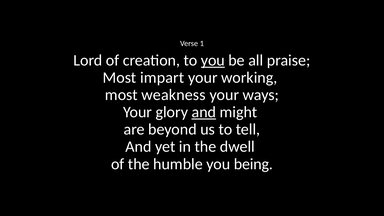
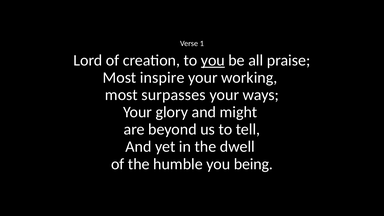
impart: impart -> inspire (162, 78)
weakness: weakness -> surpasses (174, 95)
and underline: present -> none (204, 112)
